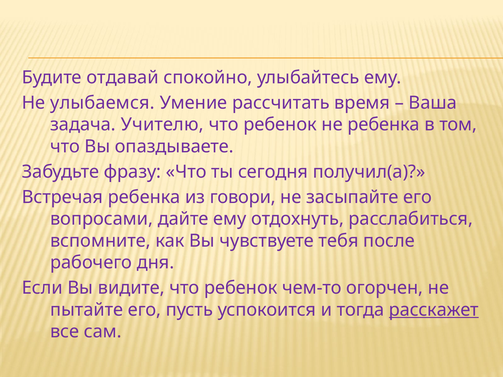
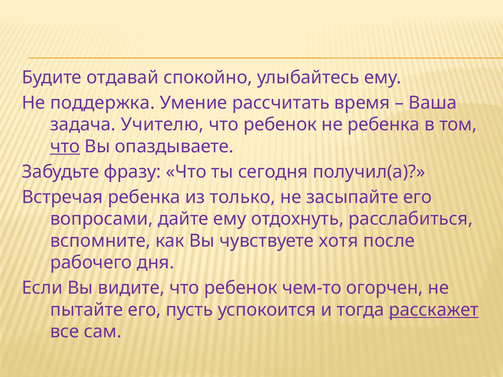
улыбаемся: улыбаемся -> поддержка (103, 103)
что underline: none -> present (65, 147)
говори: говори -> только (243, 197)
тебя: тебя -> хотя (339, 241)
